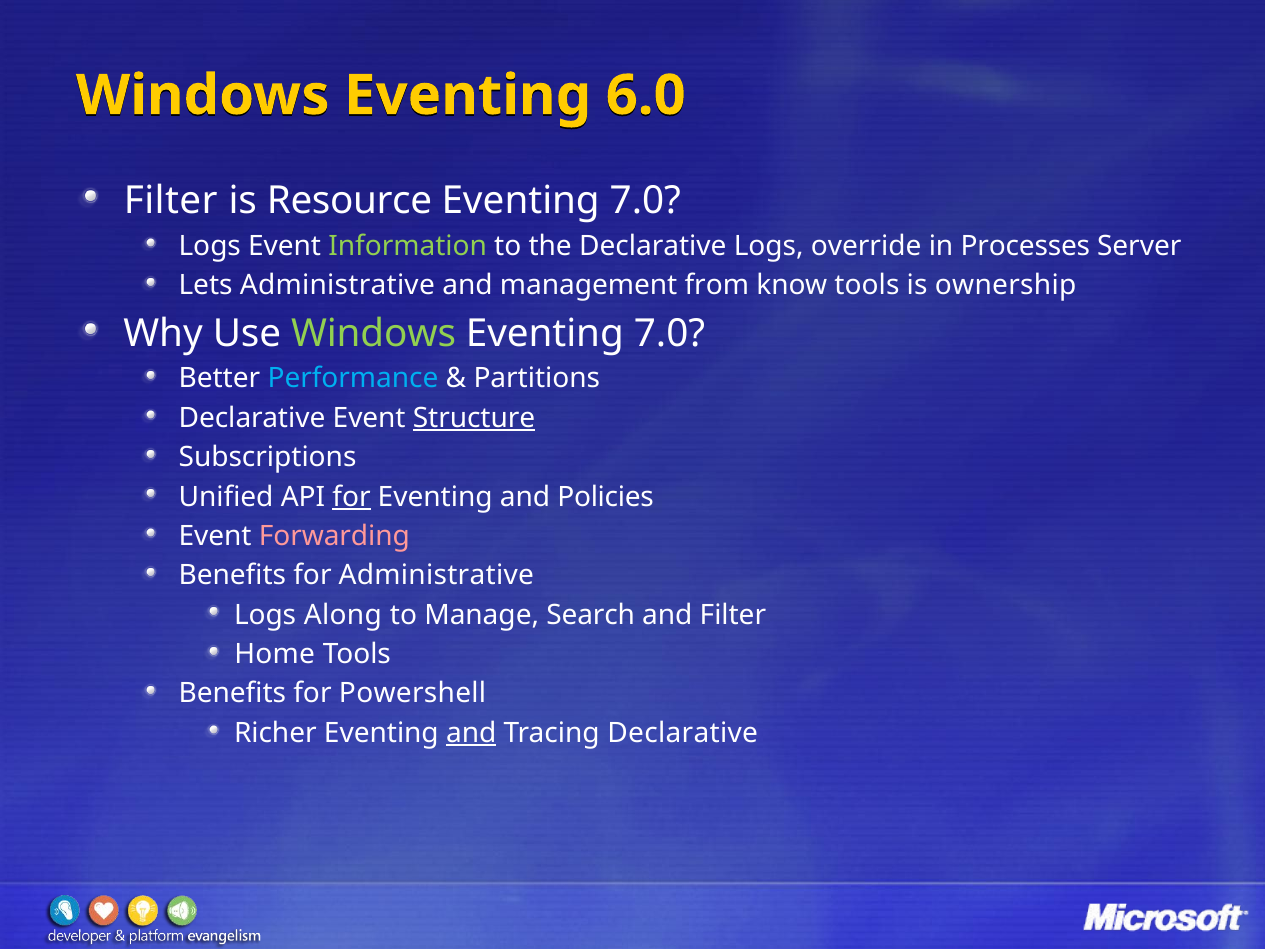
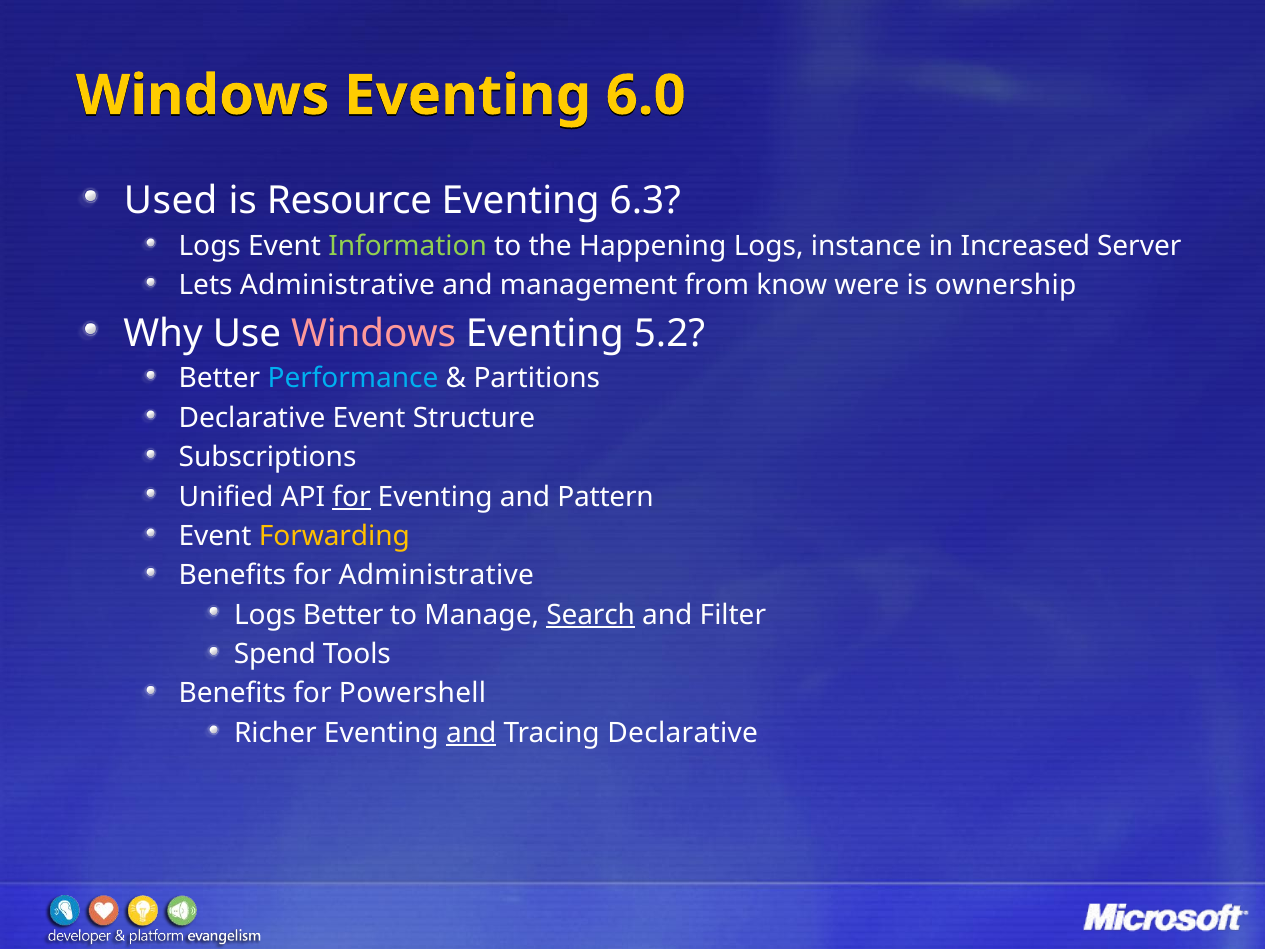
Filter: Filter -> Used (171, 201)
7.0: 7.0 -> 6.3 (645, 201)
the Declarative: Declarative -> Happening (653, 246)
override: override -> instance (866, 246)
Processes: Processes -> Increased (1025, 246)
know tools: tools -> were (867, 285)
Windows colour: light green -> pink (374, 334)
7.0: 7.0 -> 5.2 (669, 334)
Structure underline: present -> none (474, 418)
Policies: Policies -> Pattern (606, 497)
Forwarding colour: pink -> yellow (334, 536)
Logs Along: Along -> Better (343, 615)
Search underline: none -> present (591, 615)
Home: Home -> Spend (275, 654)
